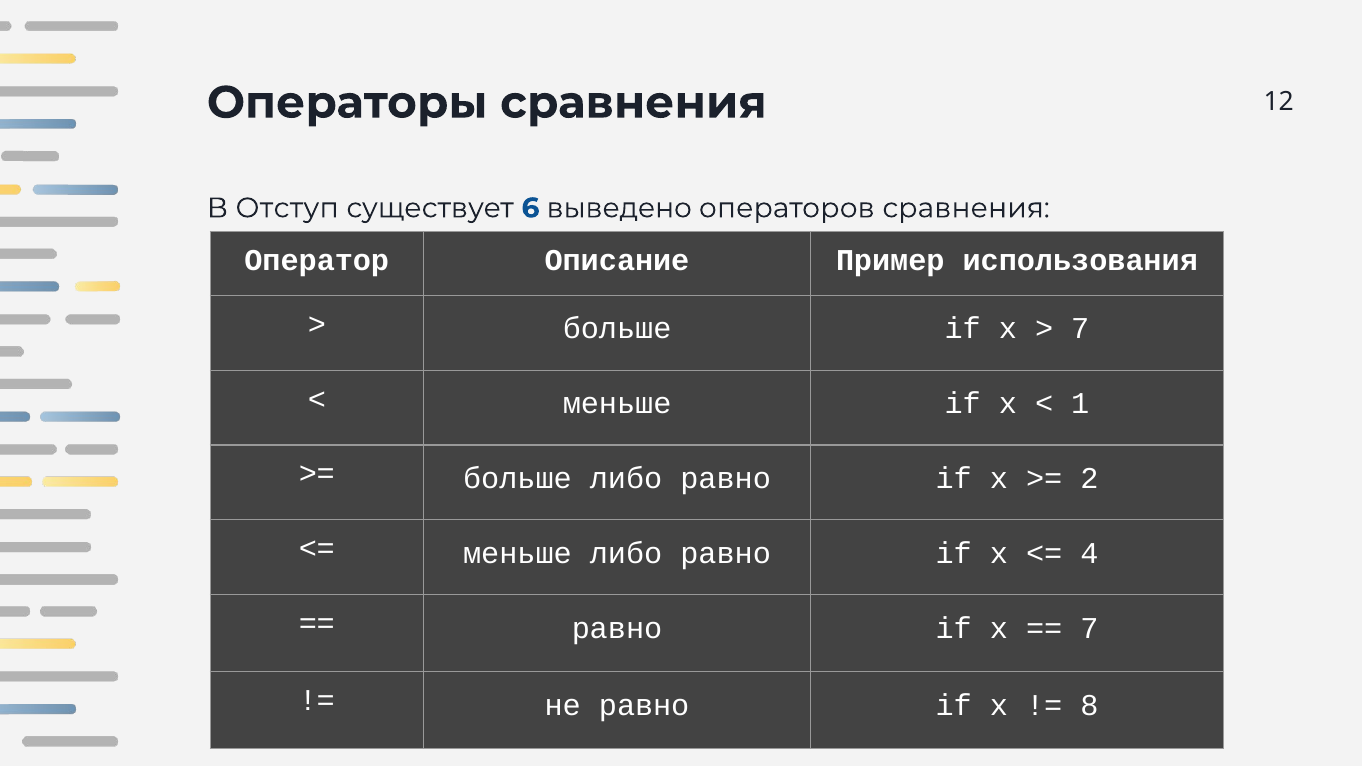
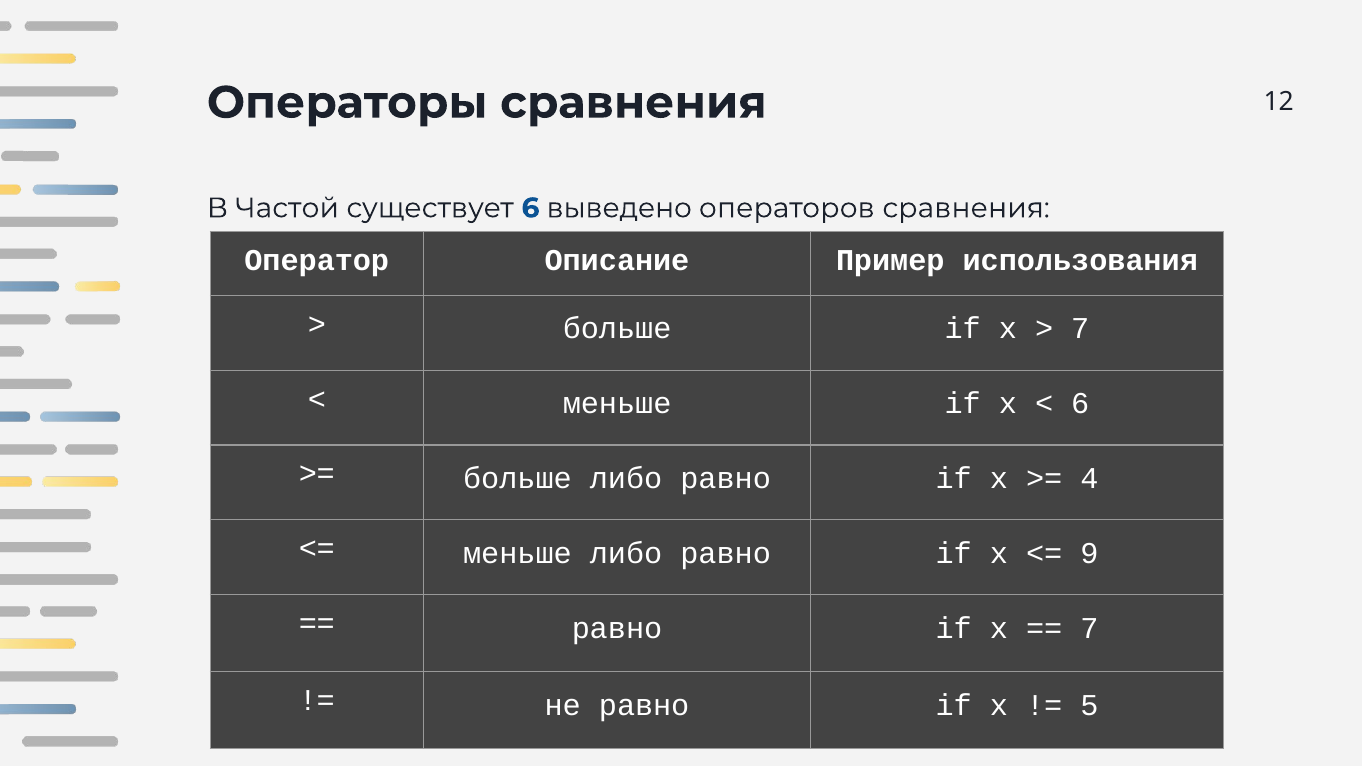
Отступ: Отступ -> Частой (287, 208)
1: 1 -> 6 (1080, 404)
2: 2 -> 4 (1089, 479)
4: 4 -> 9 (1089, 553)
8: 8 -> 5 (1089, 705)
